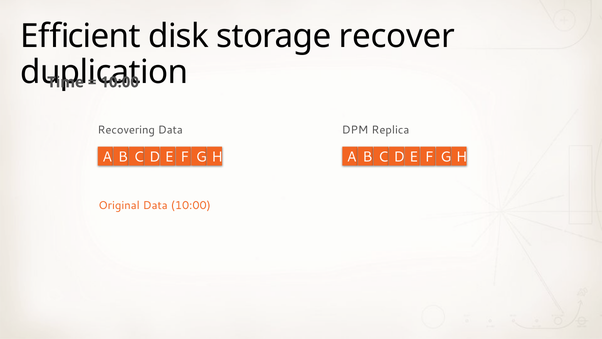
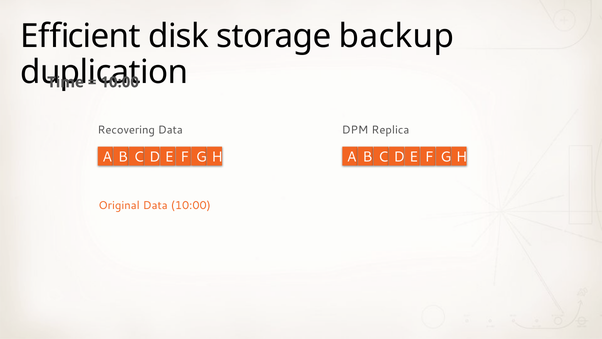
recover: recover -> backup (397, 36)
